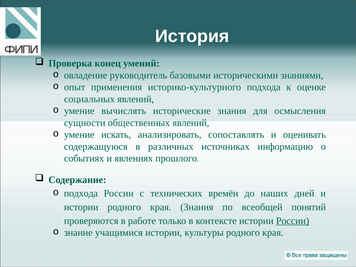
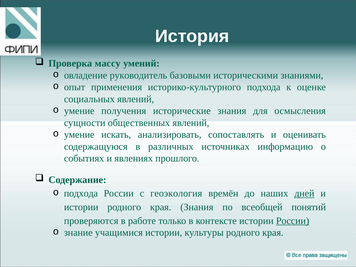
конец: конец -> массу (108, 63)
вычислять: вычислять -> получения (124, 111)
технических: технических -> геоэкология (176, 193)
дней underline: none -> present (304, 193)
